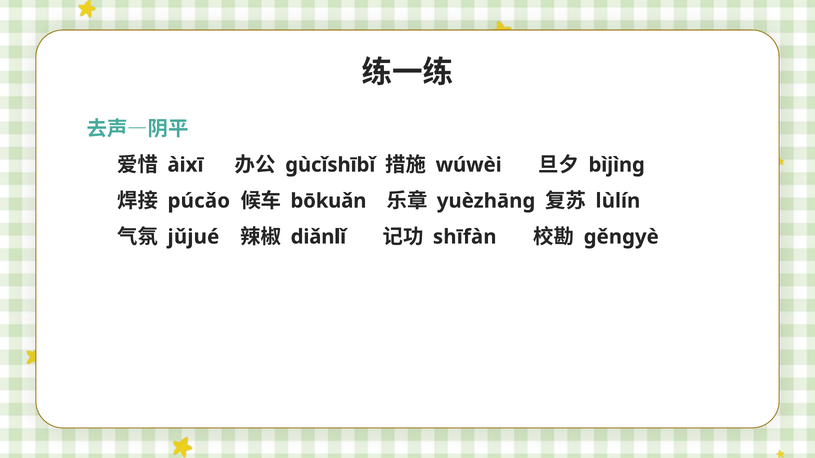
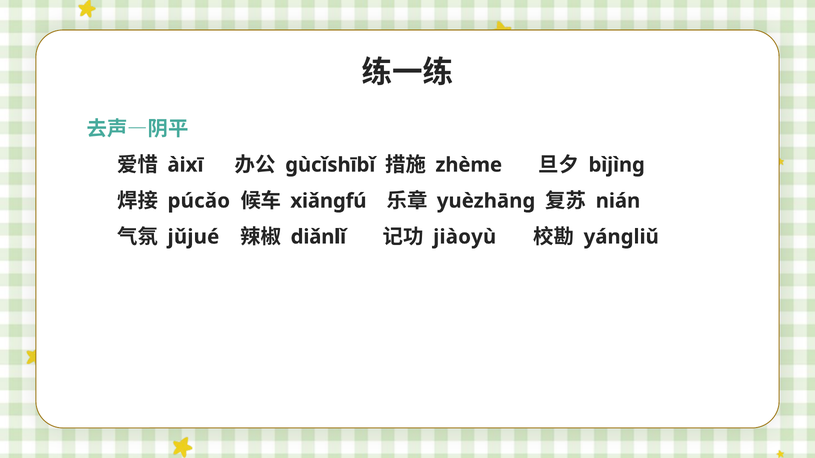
wúwèi: wúwèi -> zhème (469, 165)
bōkuǎn: bōkuǎn -> xiǎngfú (328, 201)
lùlín: lùlín -> nián (618, 201)
shīfàn: shīfàn -> jiàoyù (465, 237)
ɡěnɡyè: ɡěnɡyè -> yángliǔ (621, 237)
